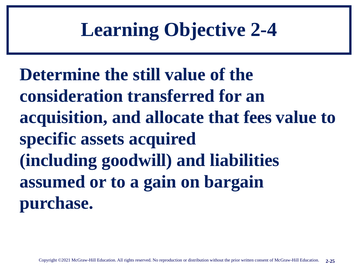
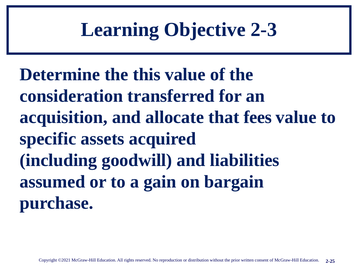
2-4: 2-4 -> 2-3 (264, 30)
still: still -> this (147, 75)
